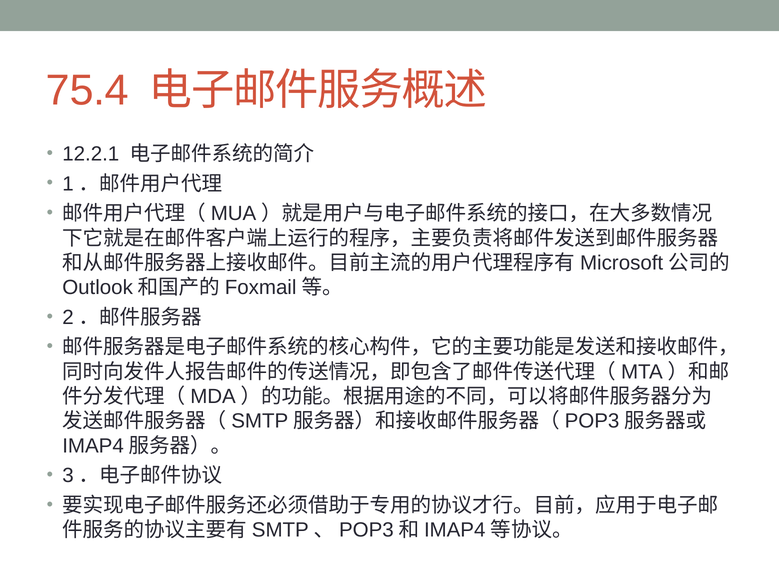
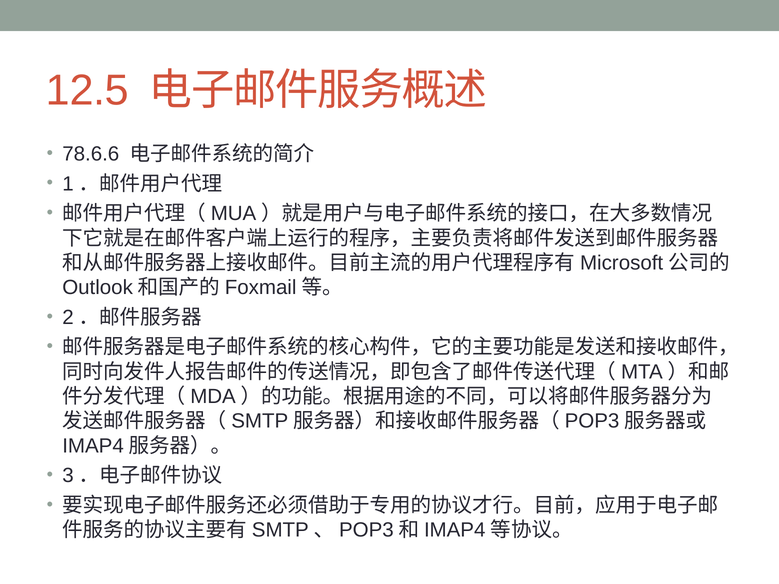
75.4: 75.4 -> 12.5 (87, 91)
12.2.1: 12.2.1 -> 78.6.6 (91, 154)
